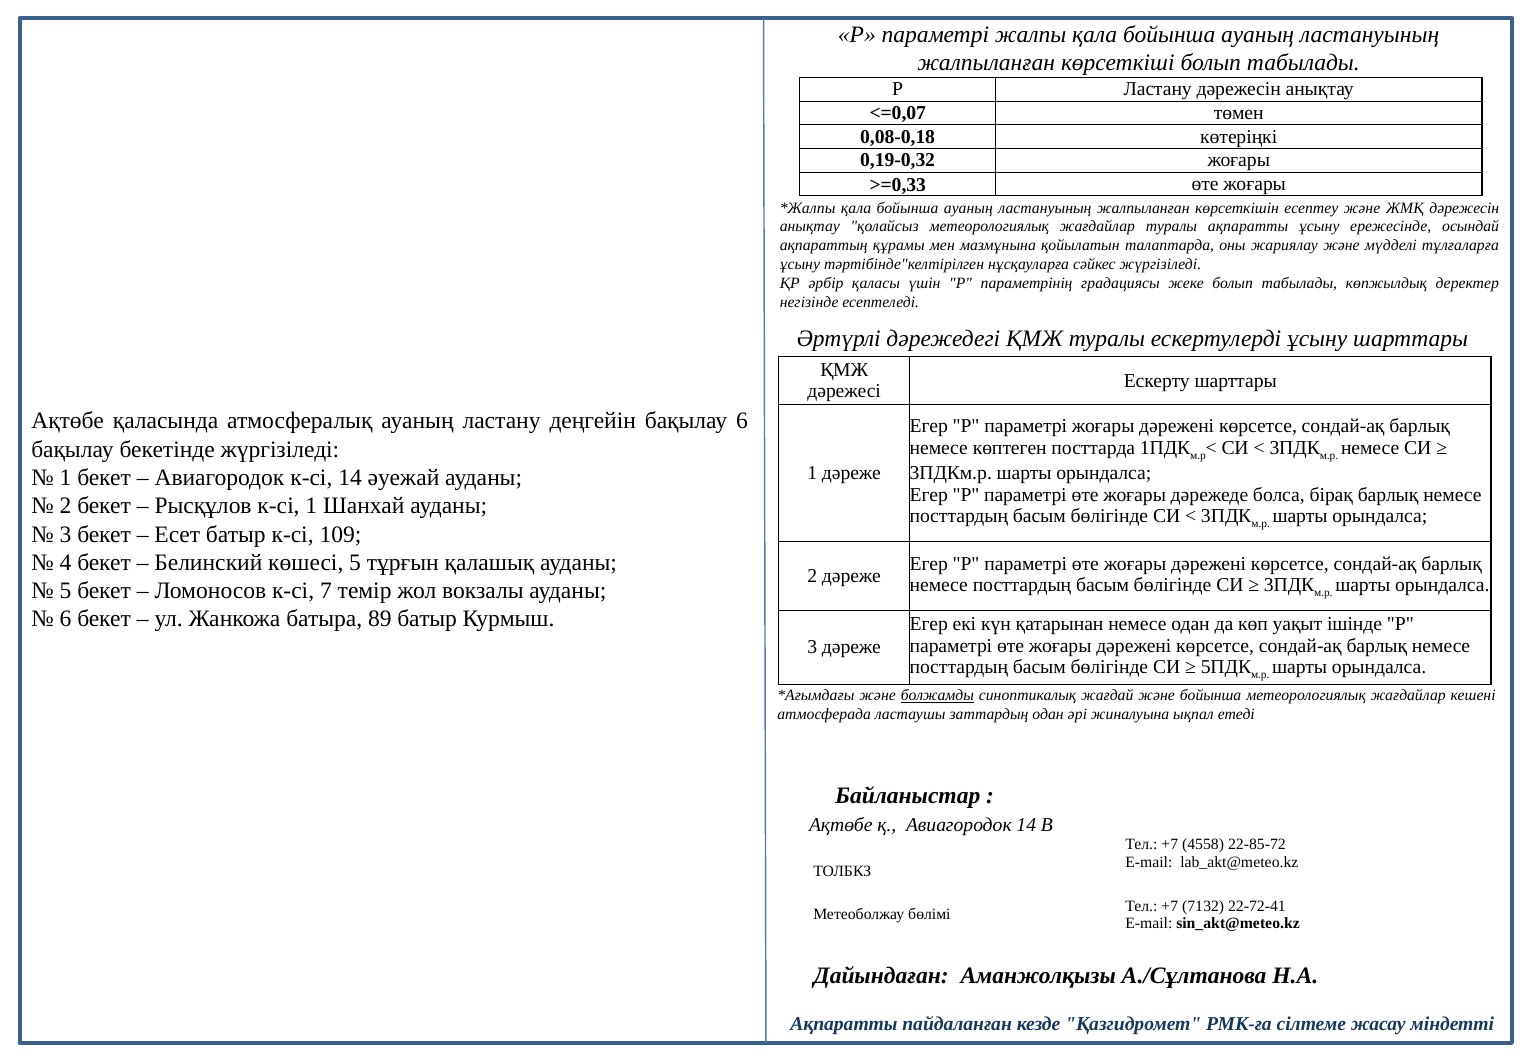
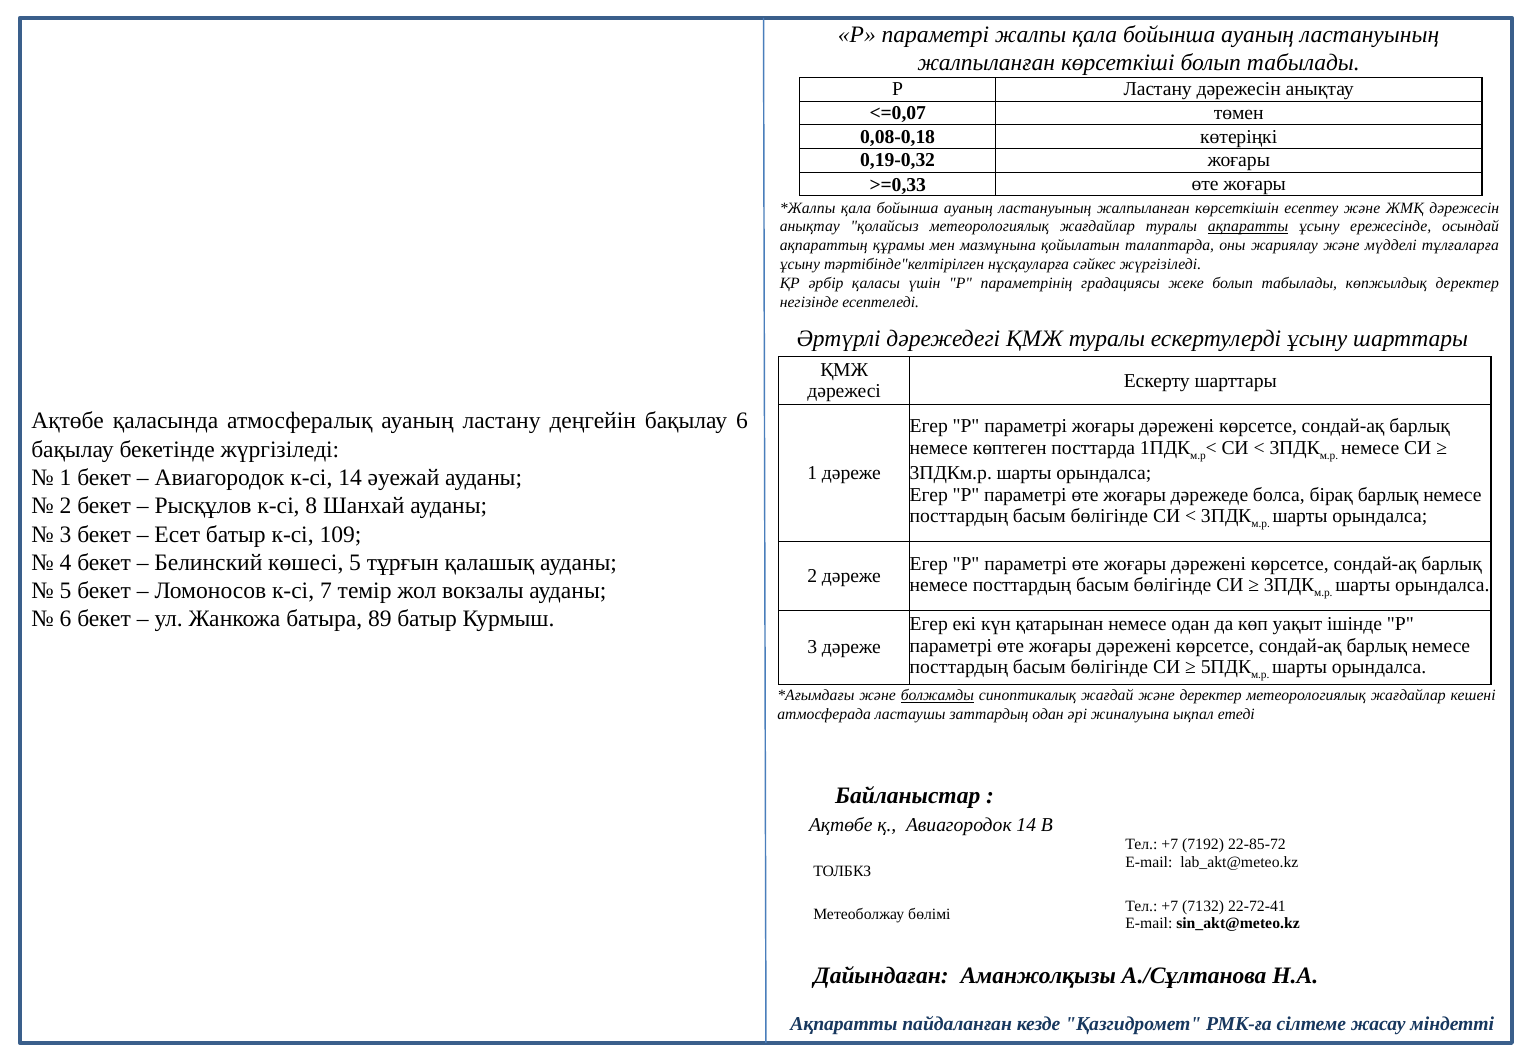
ақпаратты underline: none -> present (1248, 227)
к-сі 1: 1 -> 8 (311, 506)
және бойынша: бойынша -> деректер (1211, 696)
4558: 4558 -> 7192 (1203, 844)
